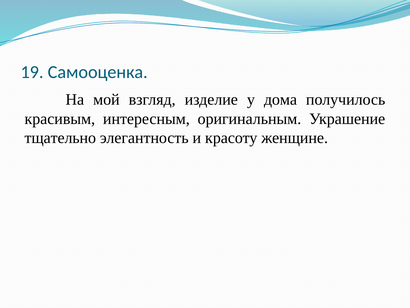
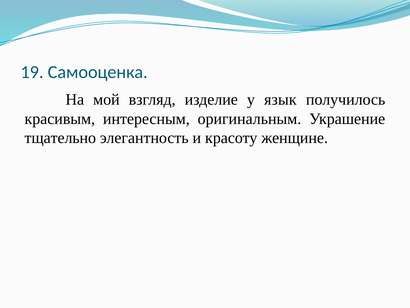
дома: дома -> язык (280, 99)
